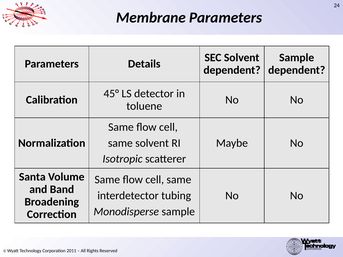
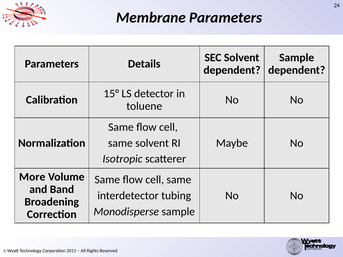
45°: 45° -> 15° (111, 94)
Santa: Santa -> More (32, 177)
